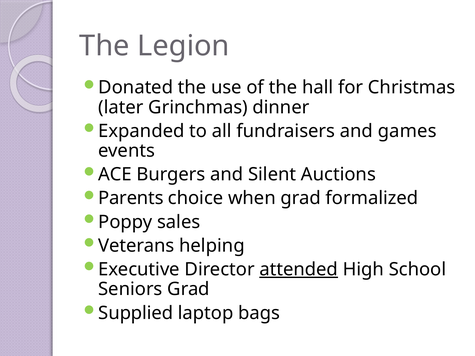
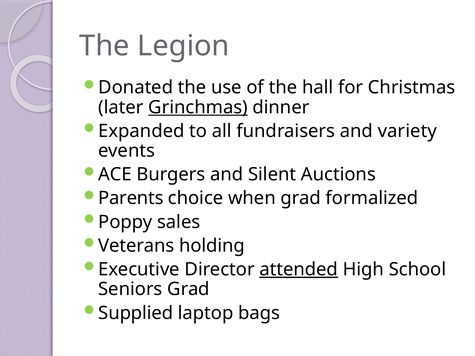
Grinchmas underline: none -> present (198, 107)
games: games -> variety (407, 131)
helping: helping -> holding (212, 246)
